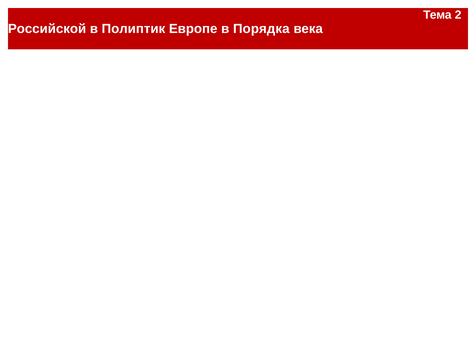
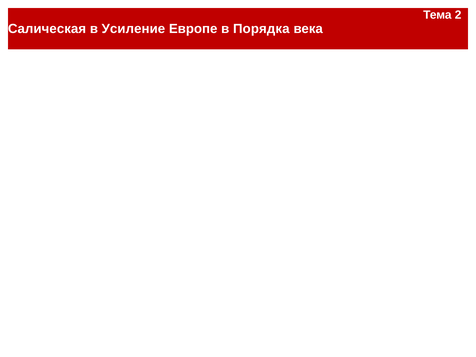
Российской: Российской -> Салическая (47, 29)
Полиптик: Полиптик -> Усиление (133, 29)
